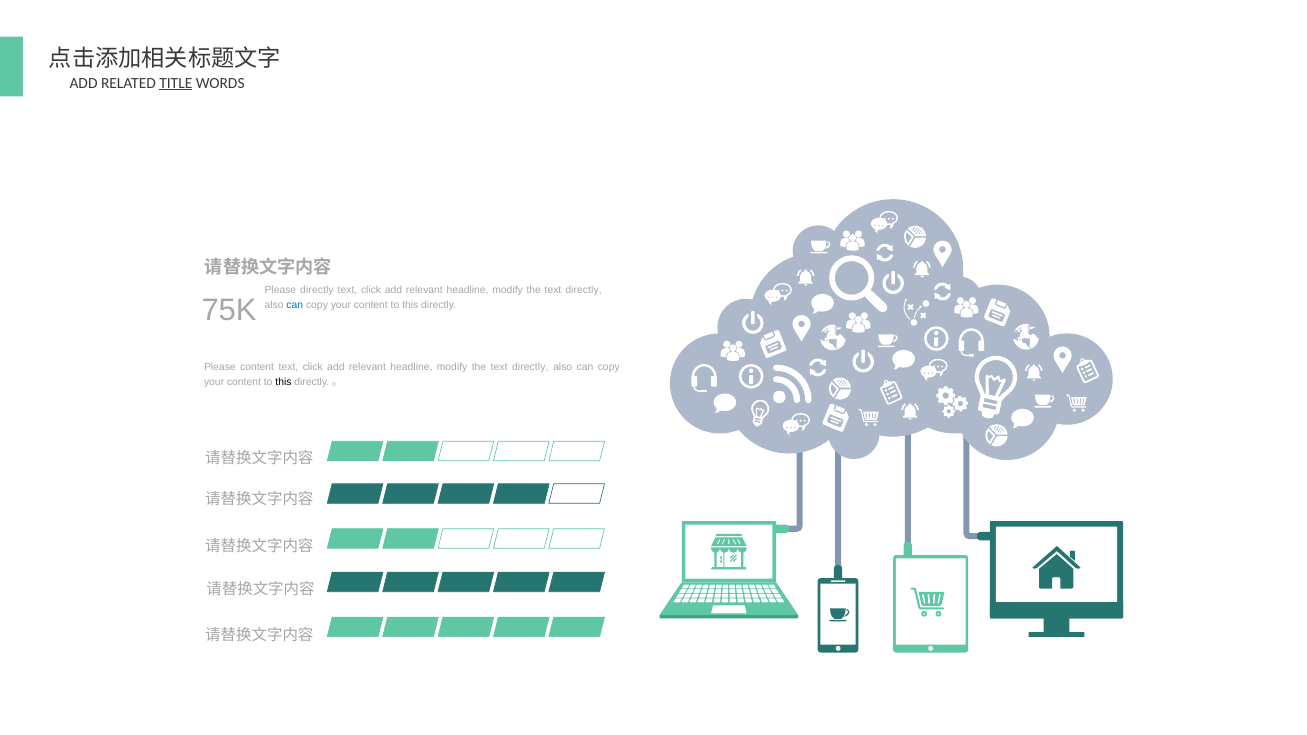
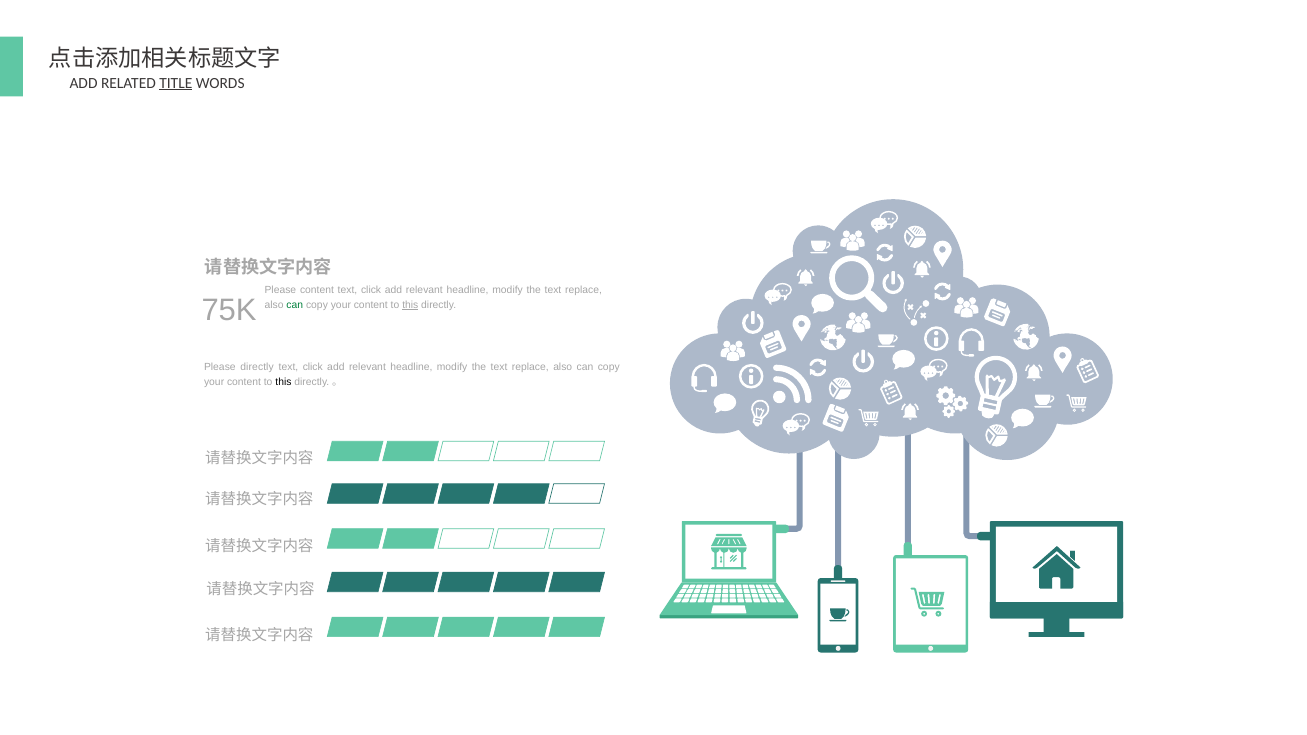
Please directly: directly -> content (317, 290)
directly: directly -> replace (584, 290)
can colour: blue -> green (295, 305)
this underline: none -> present (410, 305)
Please content: content -> directly (257, 367)
directly: directly -> replace (530, 367)
